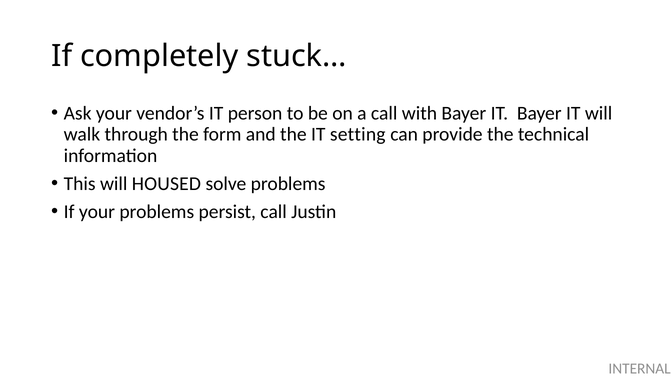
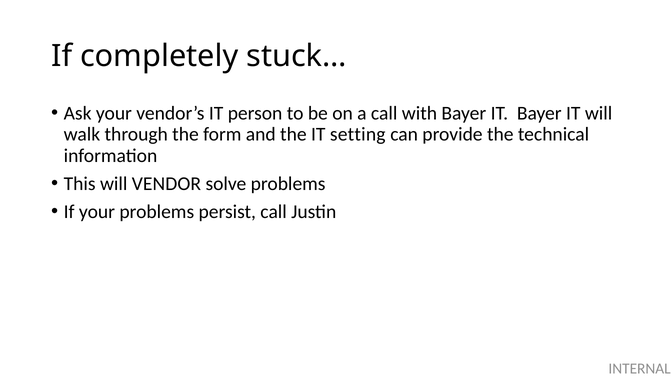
HOUSED: HOUSED -> VENDOR (166, 184)
